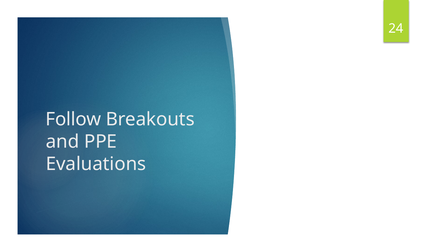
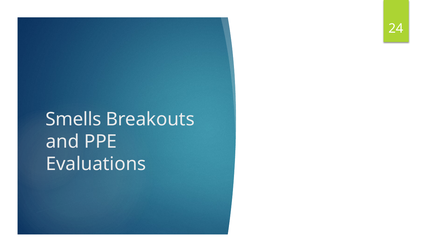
Follow: Follow -> Smells (73, 119)
